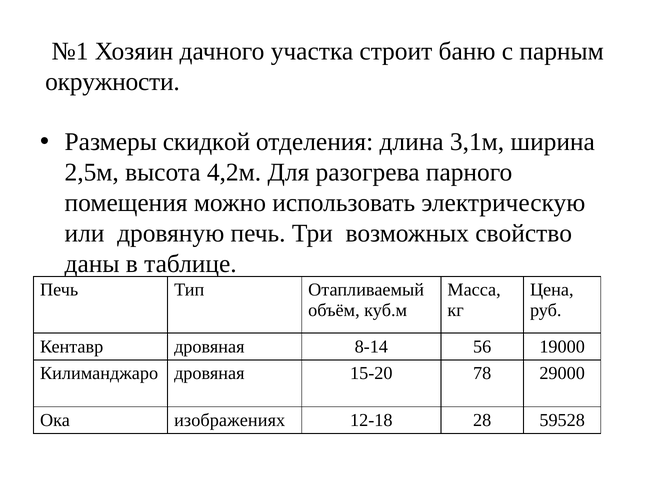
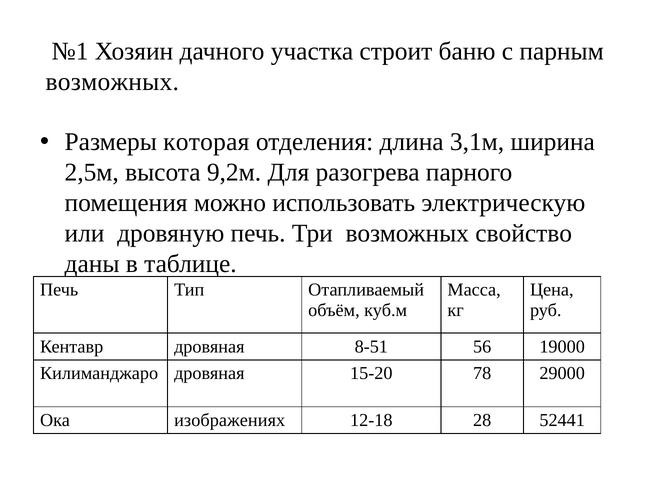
окружности: окружности -> возможных (112, 82)
скидкой: скидкой -> которая (206, 142)
4,2м: 4,2м -> 9,2м (234, 173)
8-14: 8-14 -> 8-51 (371, 347)
59528: 59528 -> 52441 (562, 421)
